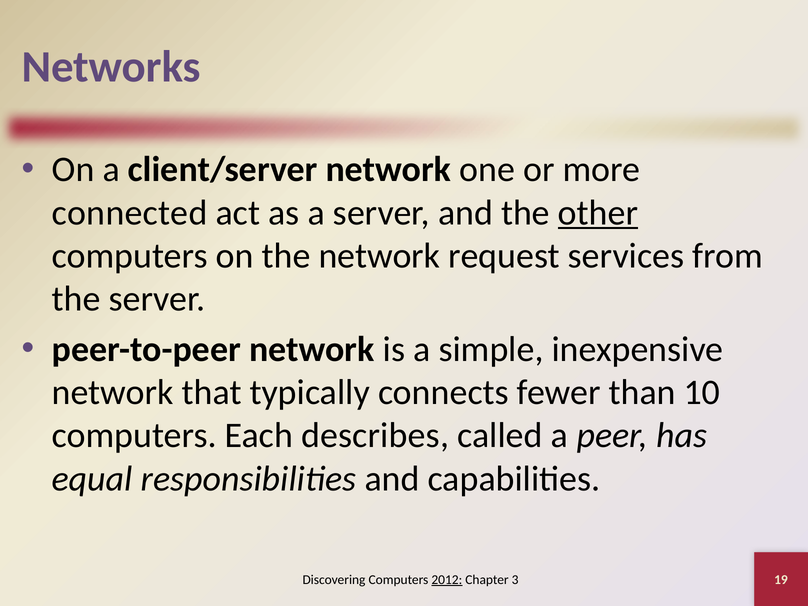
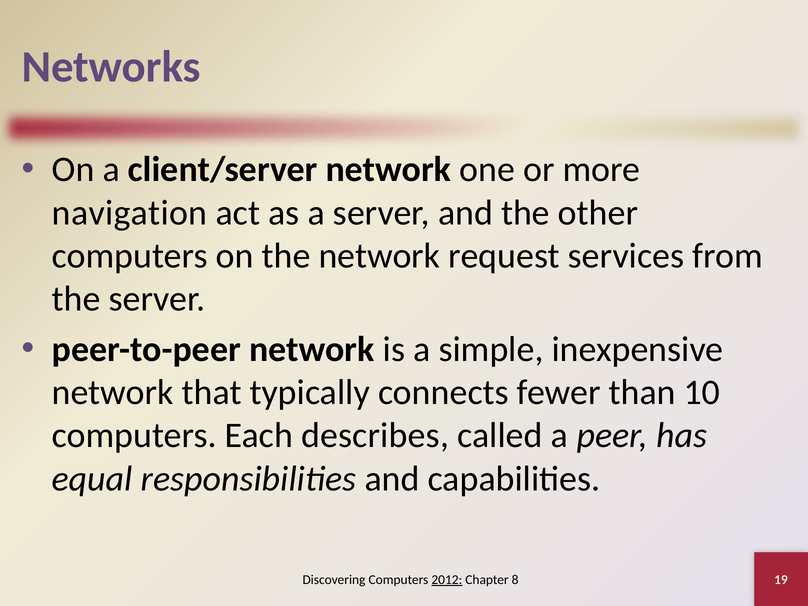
connected: connected -> navigation (130, 213)
other underline: present -> none (598, 213)
3: 3 -> 8 (515, 580)
